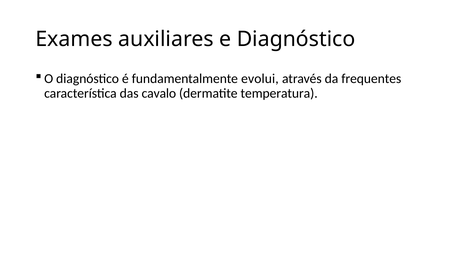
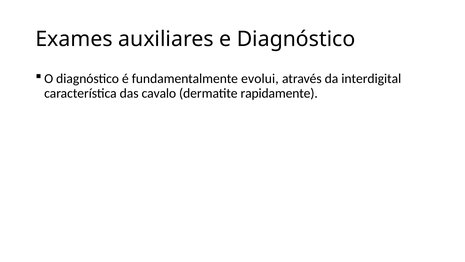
frequentes: frequentes -> interdigital (371, 79)
temperatura: temperatura -> rapidamente (279, 93)
